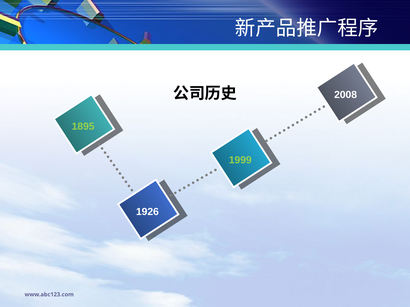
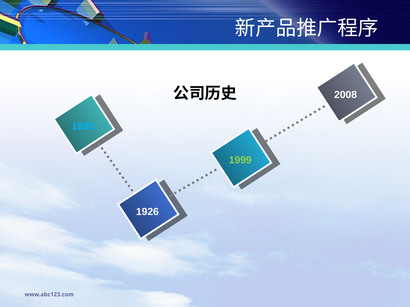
1895 colour: light green -> light blue (83, 127)
